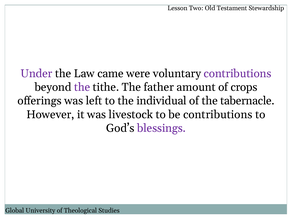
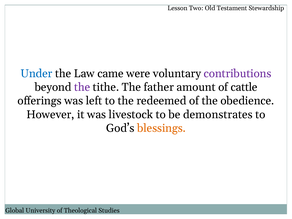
Under colour: purple -> blue (36, 74)
crops: crops -> cattle (244, 87)
individual: individual -> redeemed (161, 101)
tabernacle: tabernacle -> obedience (247, 101)
be contributions: contributions -> demonstrates (218, 114)
blessings colour: purple -> orange (161, 128)
